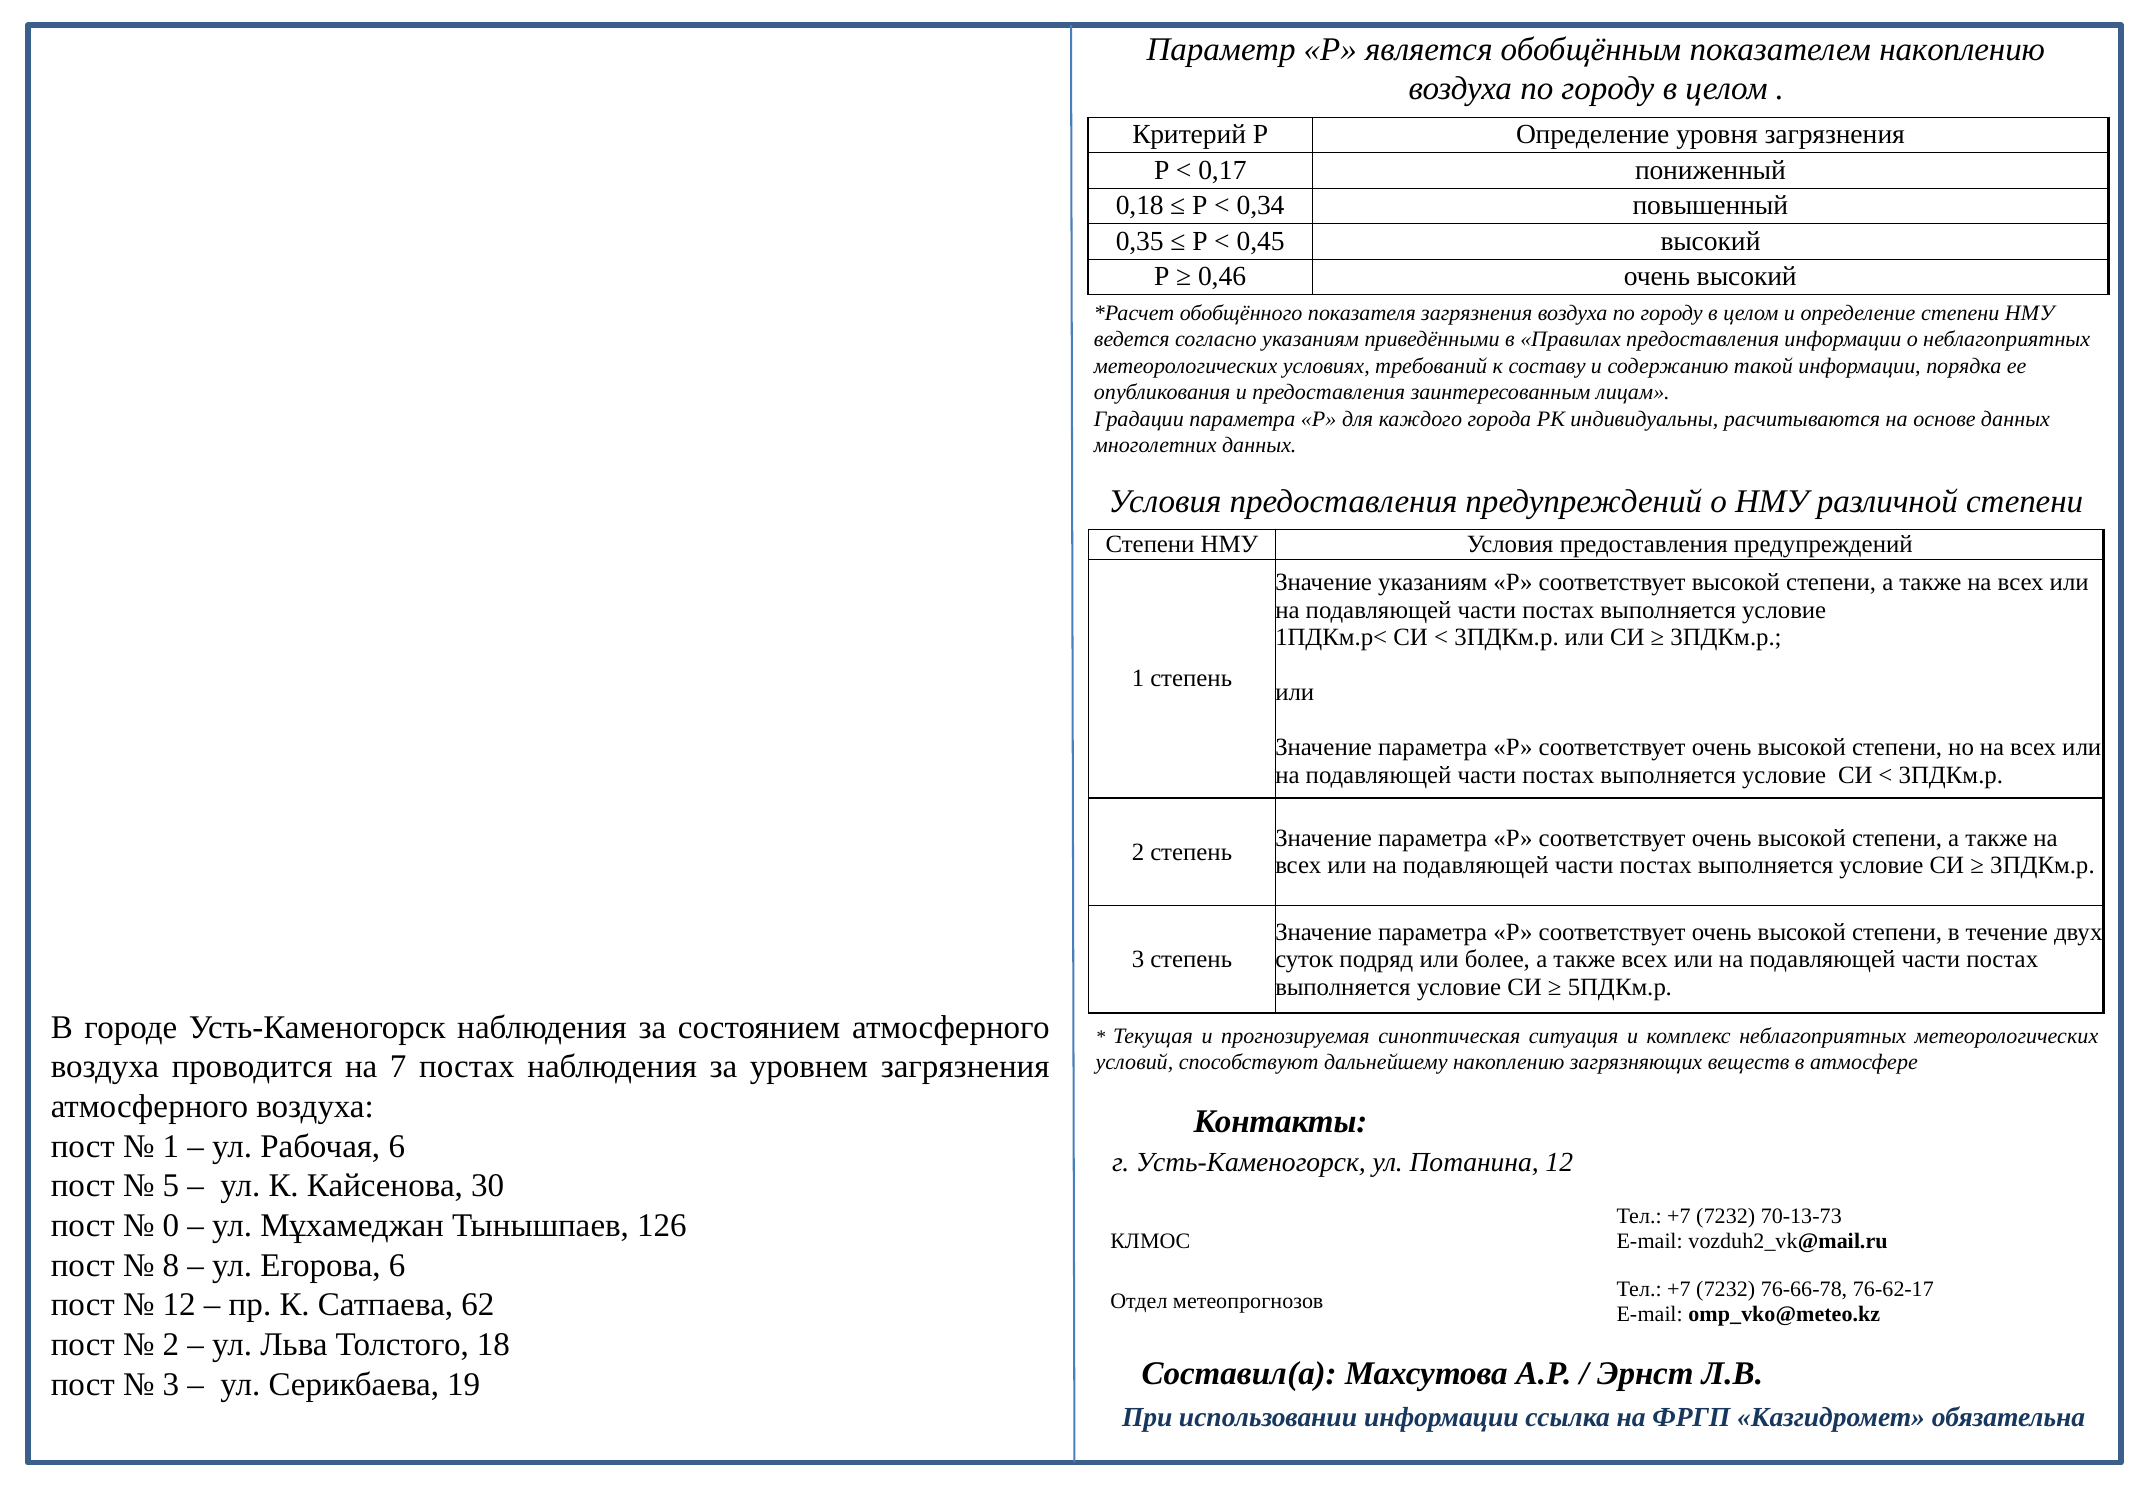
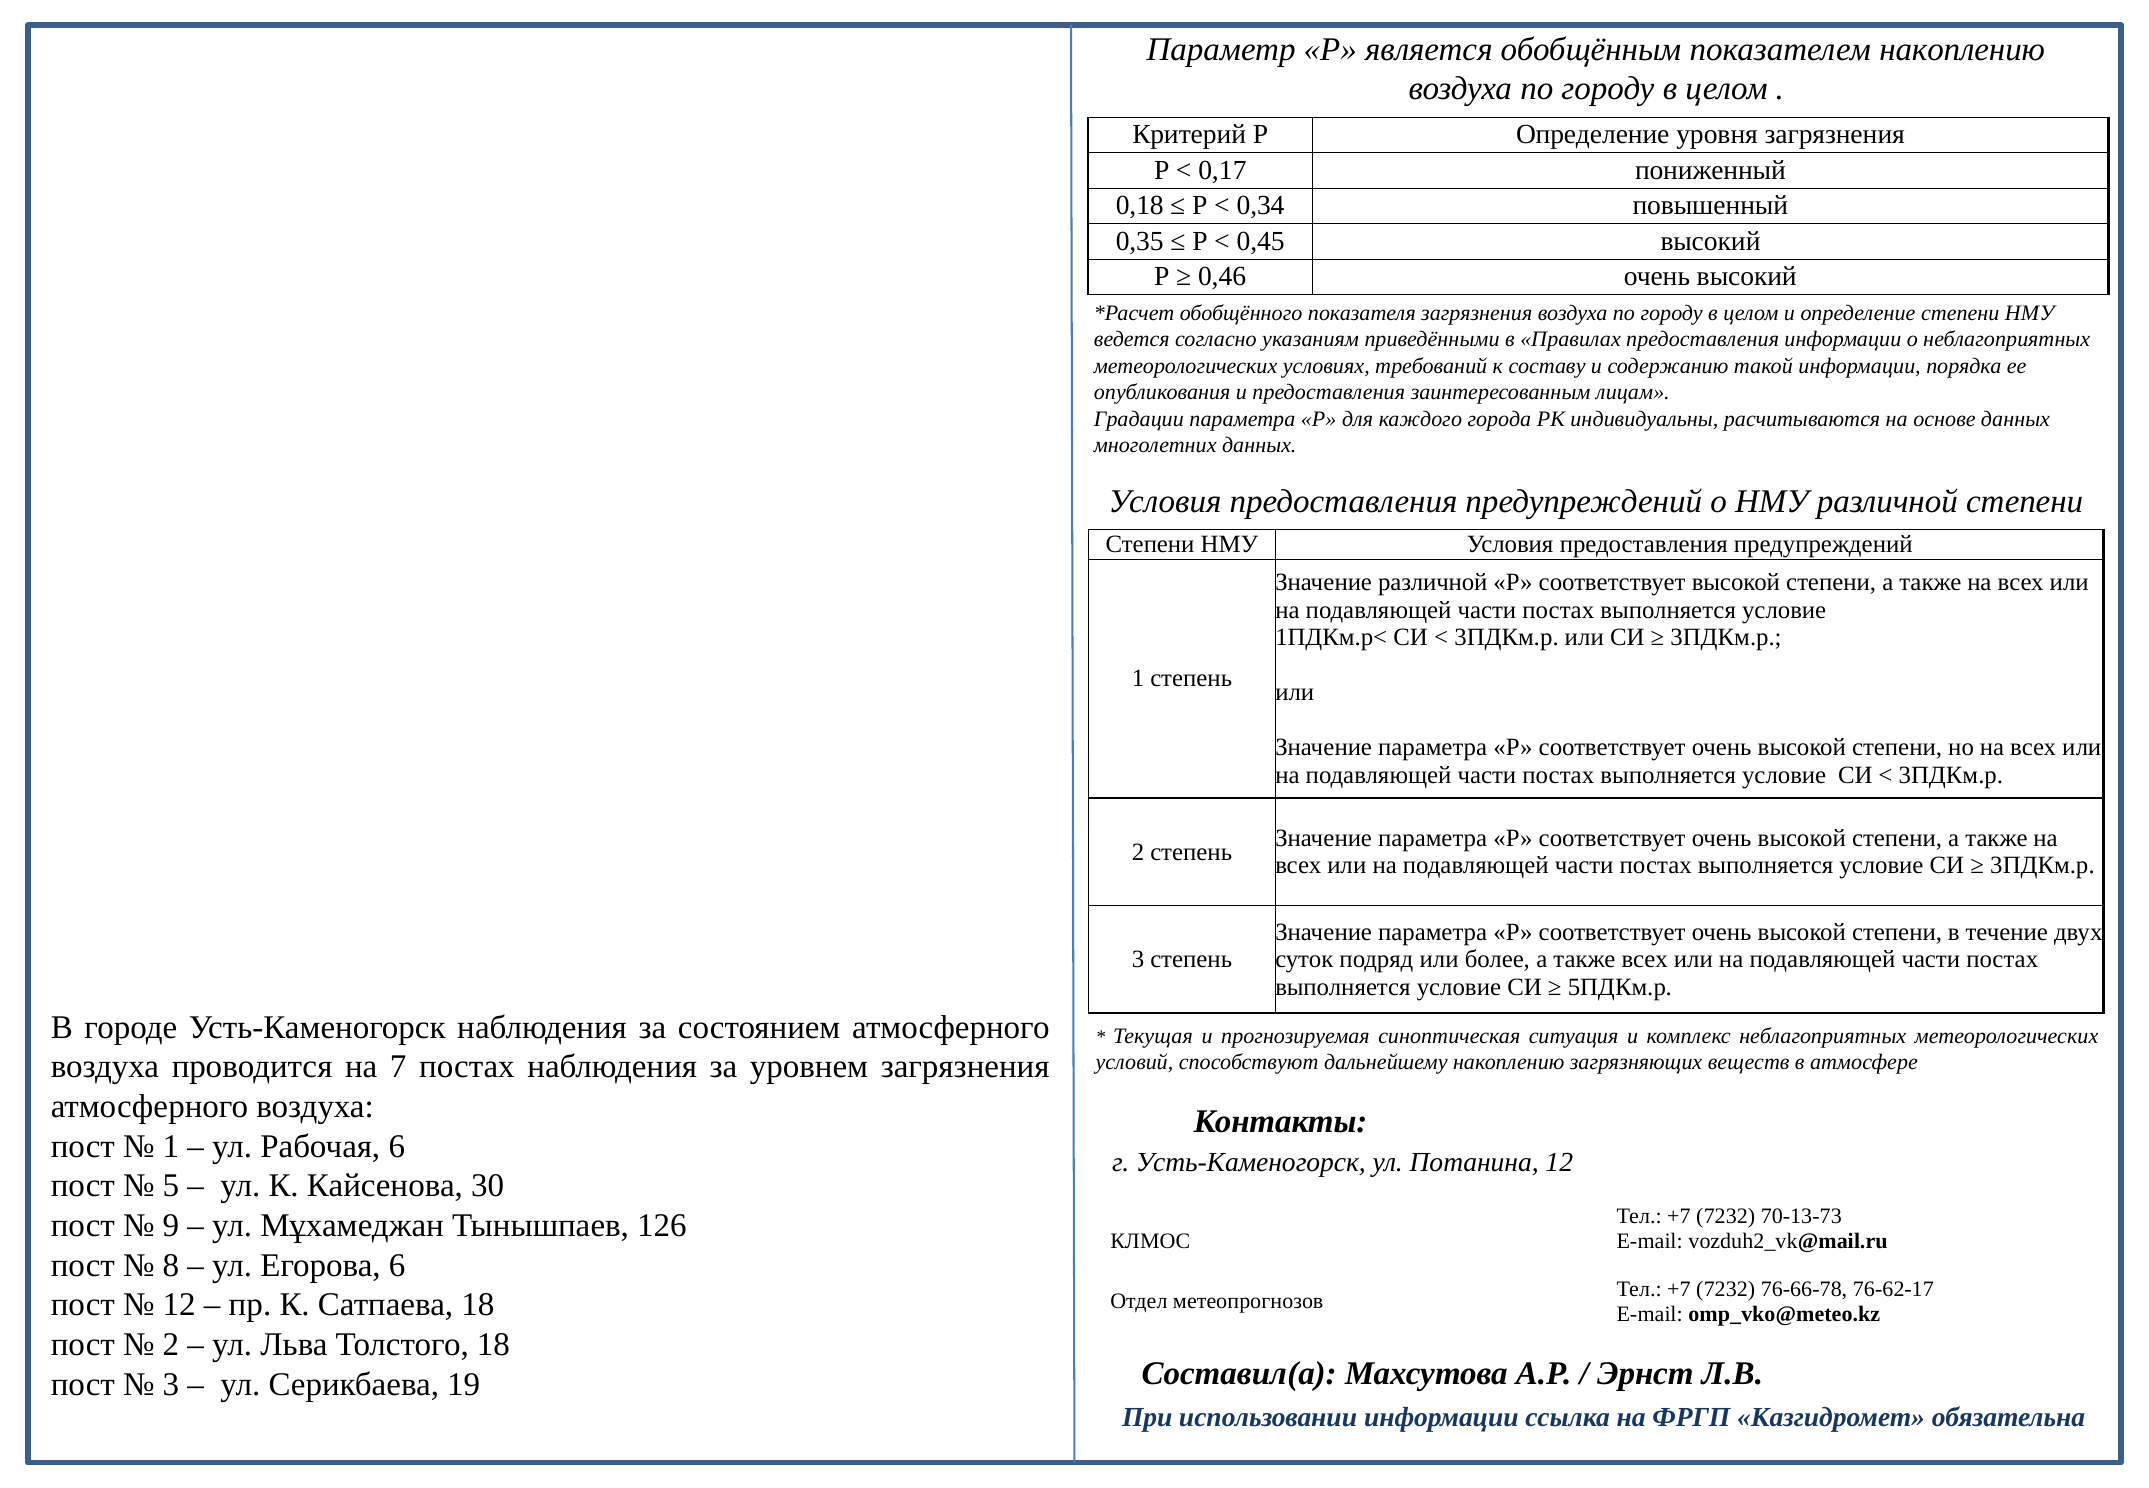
Значение указаниям: указаниям -> различной (1433, 582)
0: 0 -> 9 (171, 1225)
Сатпаева 62: 62 -> 18 (478, 1305)
